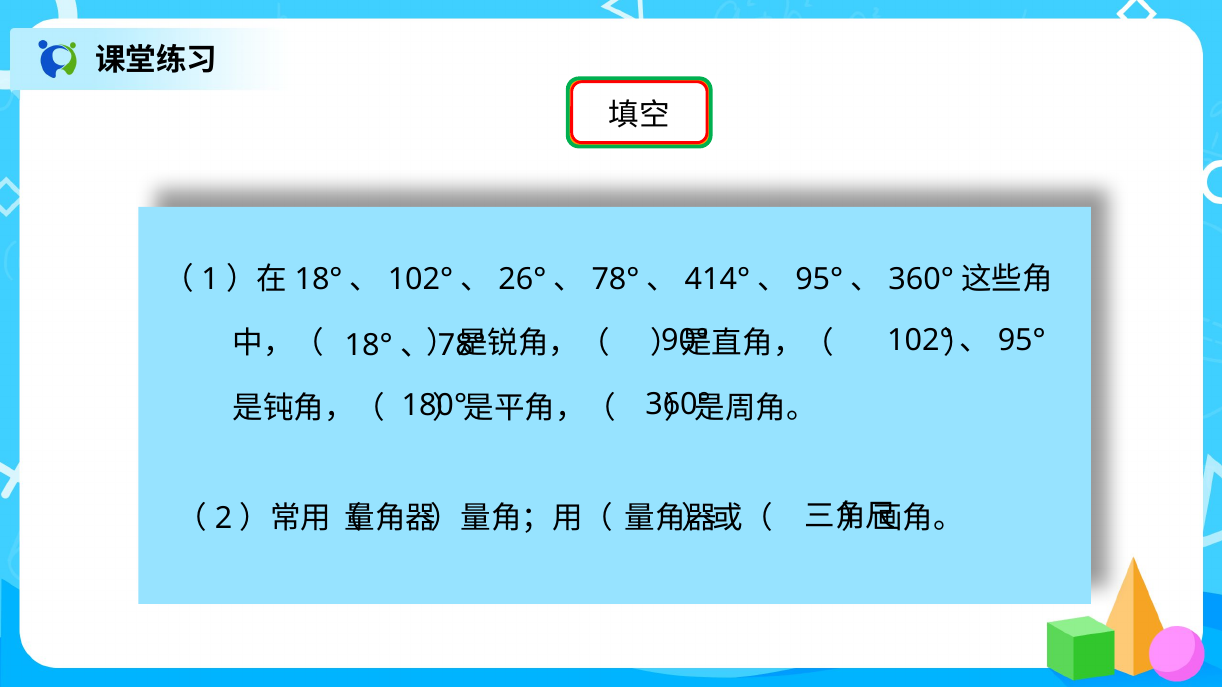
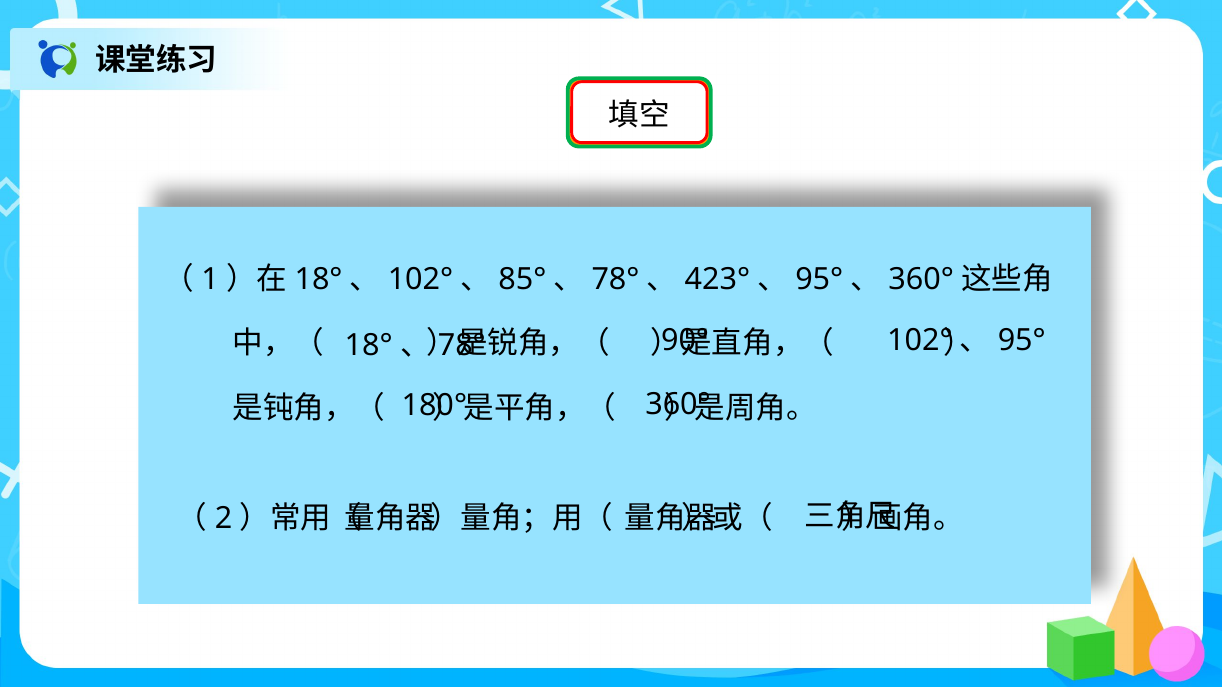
26°: 26° -> 85° (522, 280)
414°: 414° -> 423° (717, 280)
